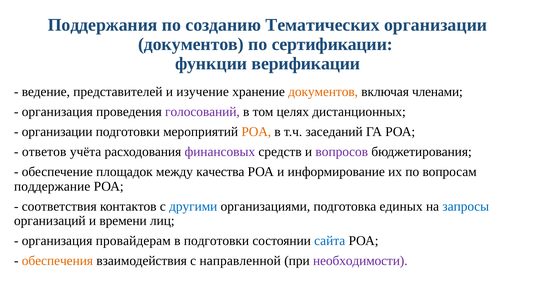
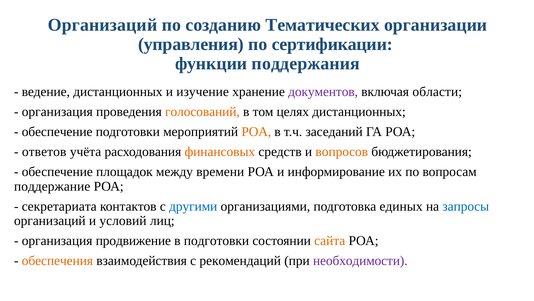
Поддержания: Поддержания -> Организаций (103, 25)
документов: документов -> управления (191, 44)
верификации: верификации -> поддержания (306, 64)
ведение представителей: представителей -> дистанционных (118, 92)
документов colour: orange -> purple (323, 92)
членами: членами -> области (437, 92)
голосований colour: purple -> orange (202, 112)
организации: организации -> обеспечение (57, 132)
финансовых colour: purple -> orange (220, 152)
вопросов colour: purple -> orange (342, 152)
качества: качества -> времени (220, 171)
соответствия: соответствия -> секретариата (59, 206)
времени: времени -> условий (123, 220)
провайдерам: провайдерам -> продвижение (133, 240)
сайта colour: blue -> orange (330, 240)
направленной: направленной -> рекомендаций (240, 260)
